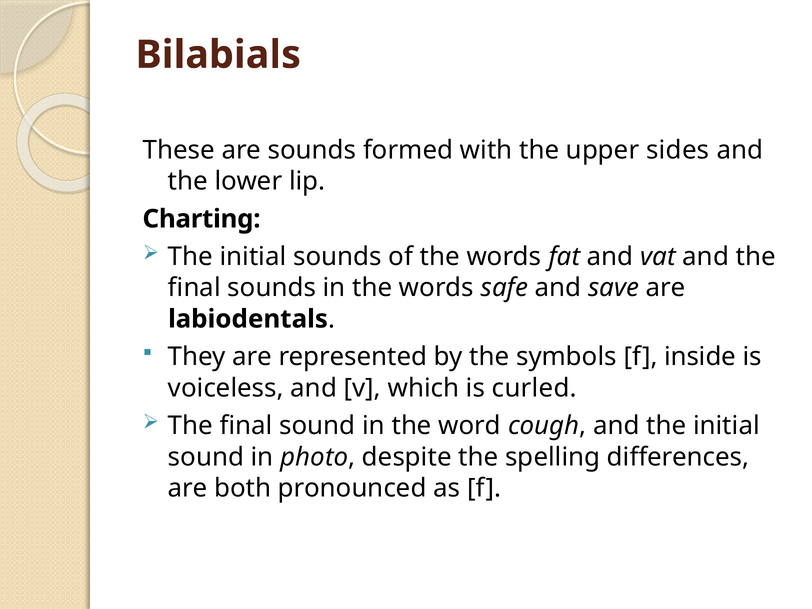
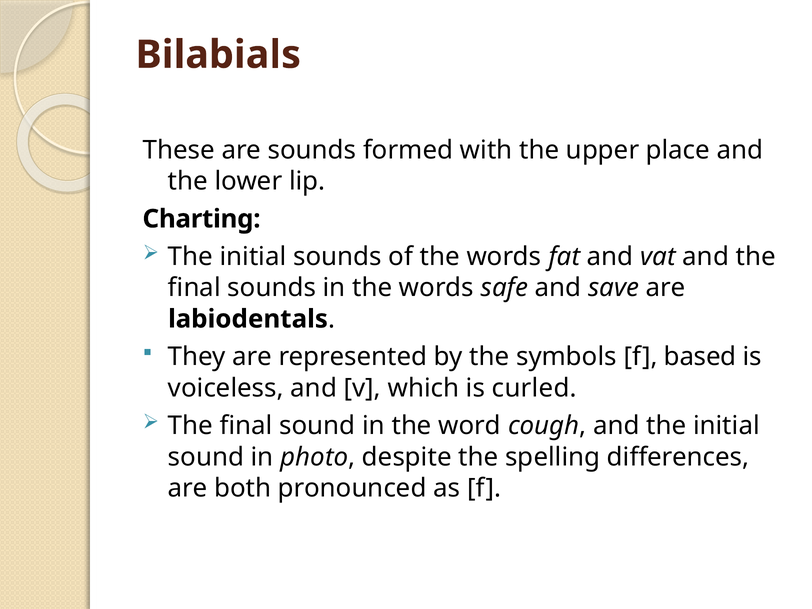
sides: sides -> place (678, 150)
inside: inside -> based (700, 357)
